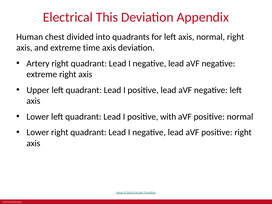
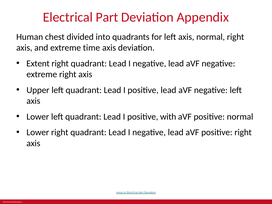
This: This -> Part (107, 17)
Artery: Artery -> Extent (38, 63)
